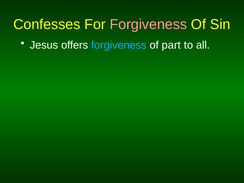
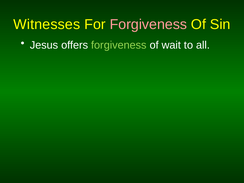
Confesses: Confesses -> Witnesses (47, 24)
forgiveness colour: light blue -> light green (119, 45)
part: part -> wait (171, 45)
